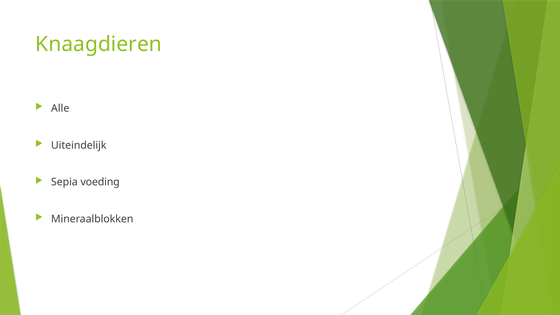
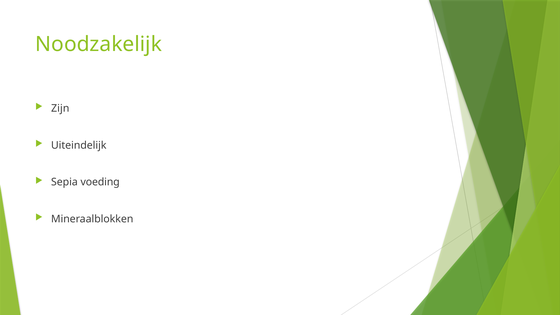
Knaagdieren: Knaagdieren -> Noodzakelijk (99, 44)
Alle: Alle -> Zijn (60, 108)
